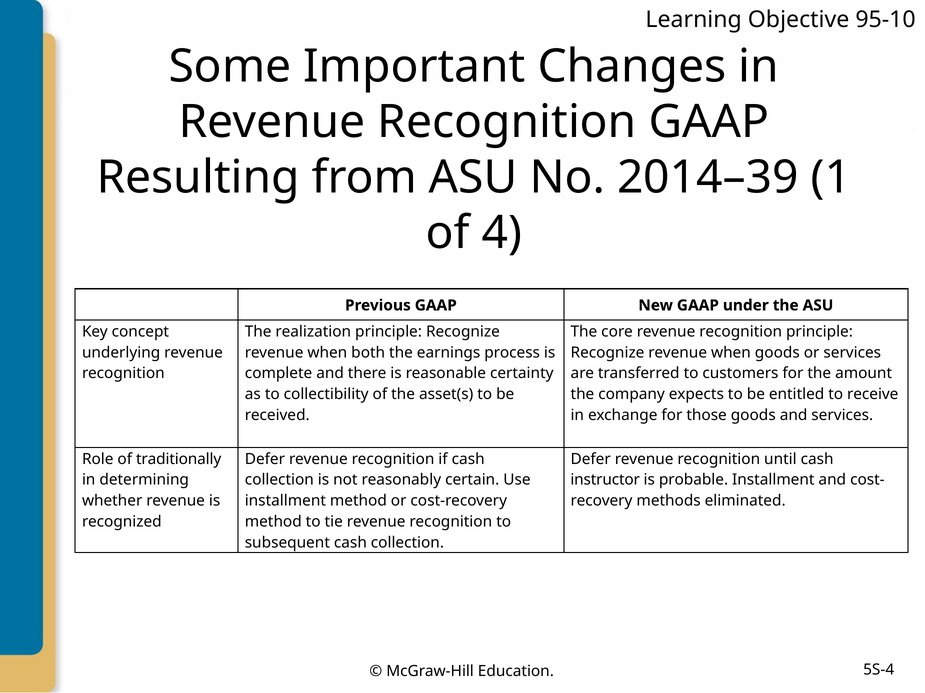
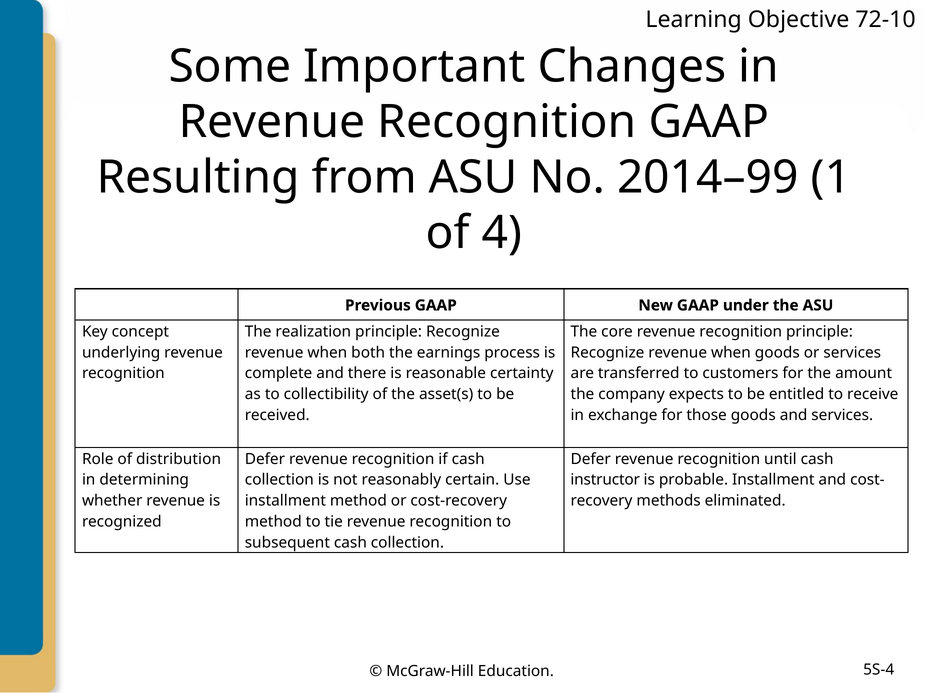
95-10: 95-10 -> 72-10 (885, 20)
2014–39: 2014–39 -> 2014–99 (708, 178)
traditionally: traditionally -> distribution (179, 459)
